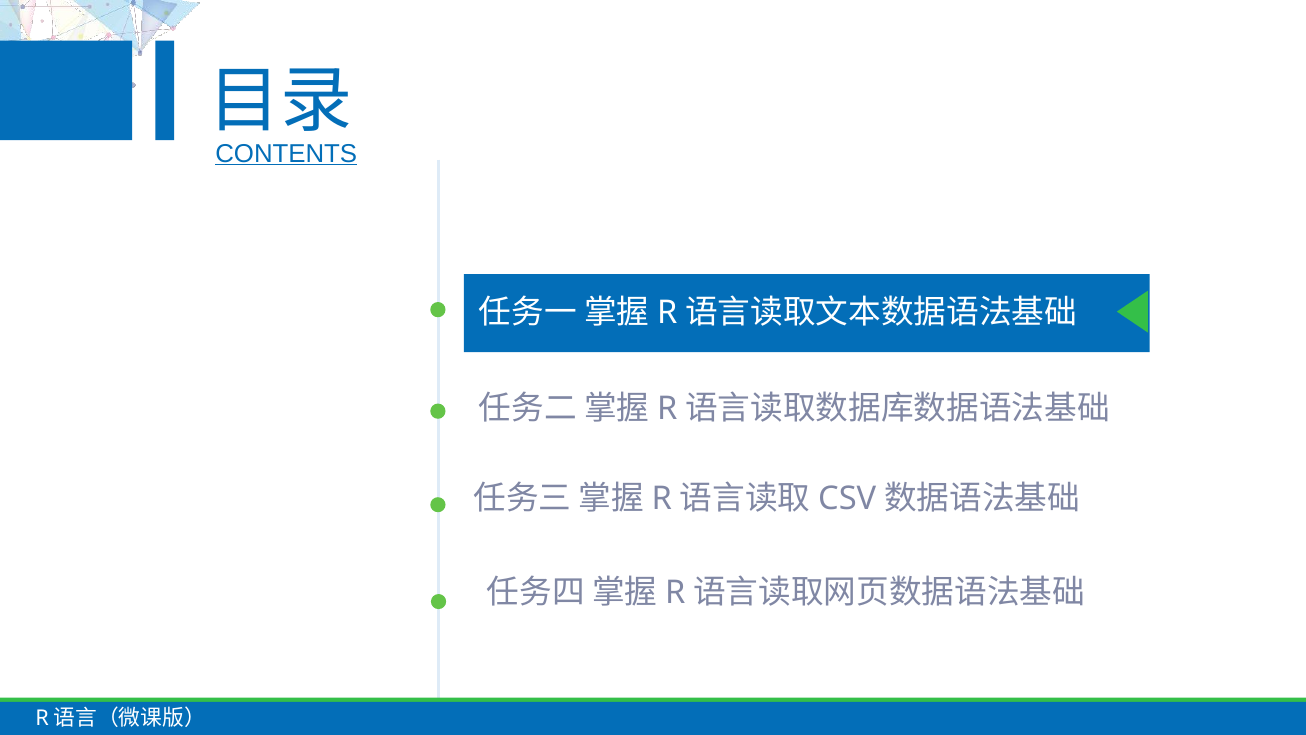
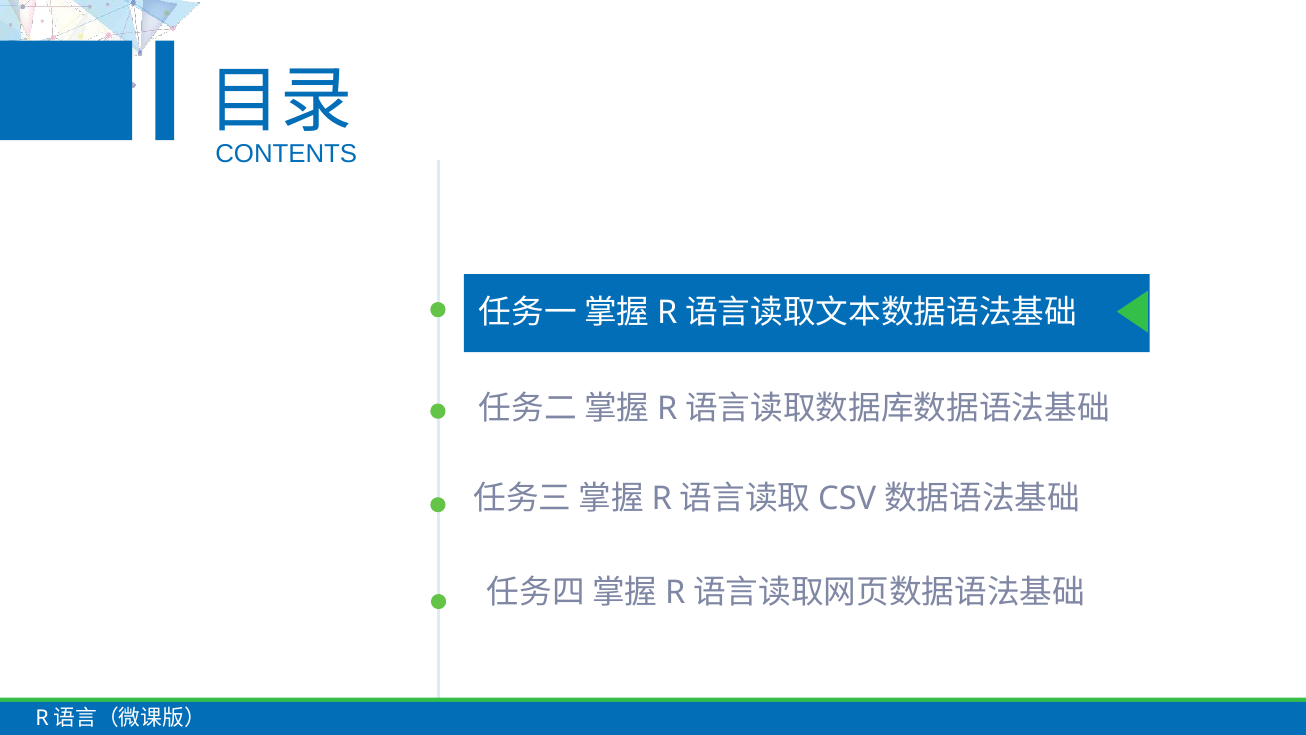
CONTENTS underline: present -> none (286, 153)
